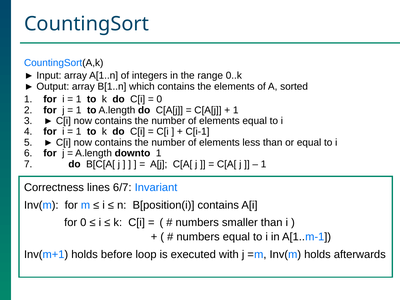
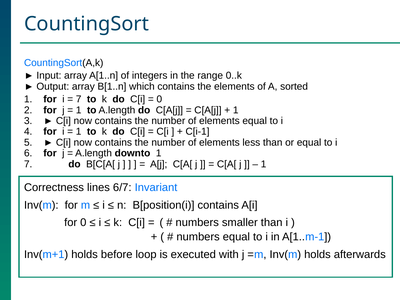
1: 1 -> 7 (79, 99)
